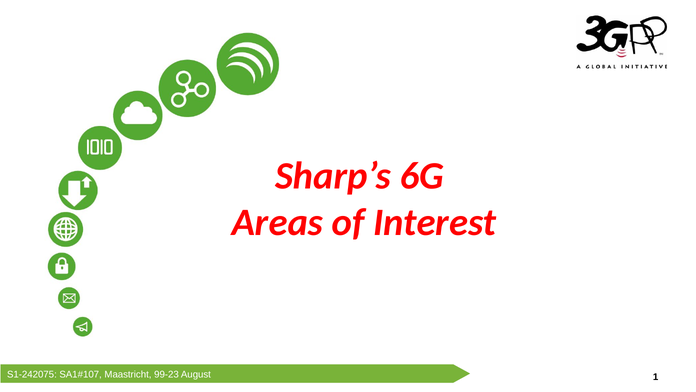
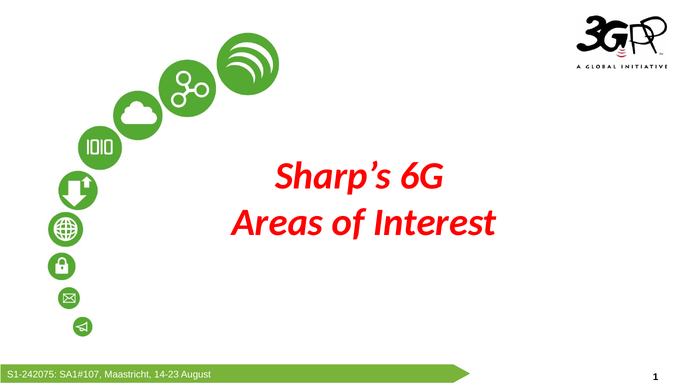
99-23: 99-23 -> 14-23 (166, 374)
